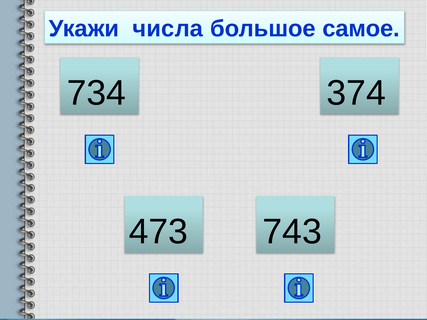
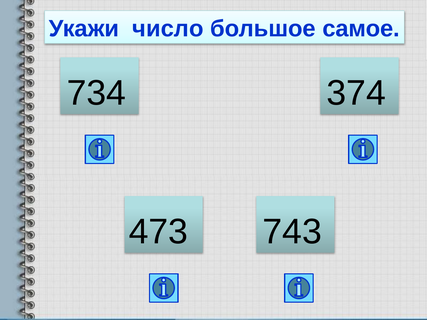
числа: числа -> число (168, 29)
